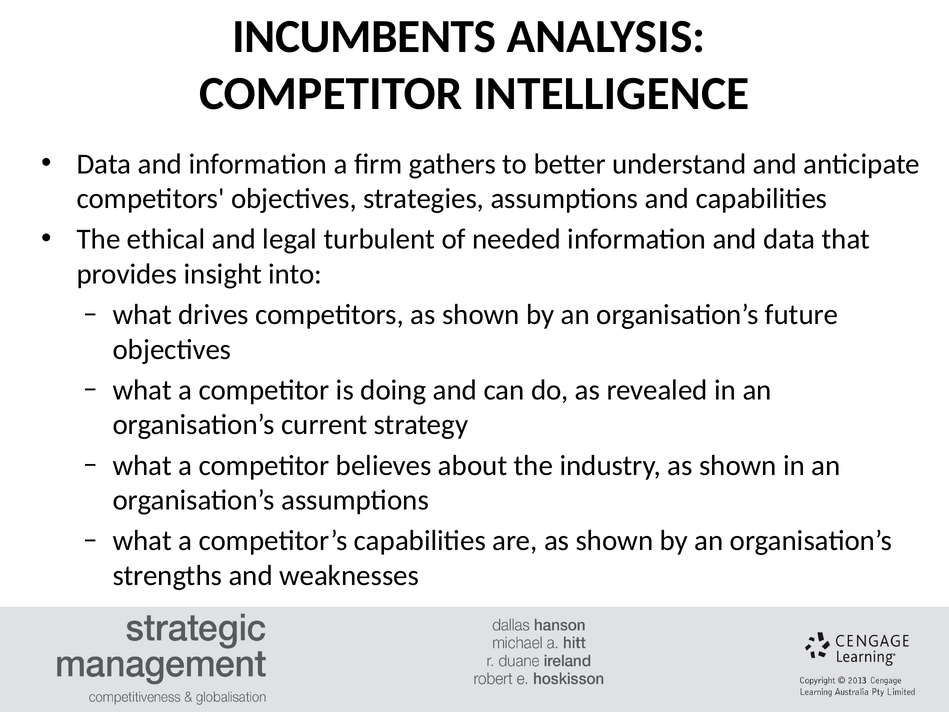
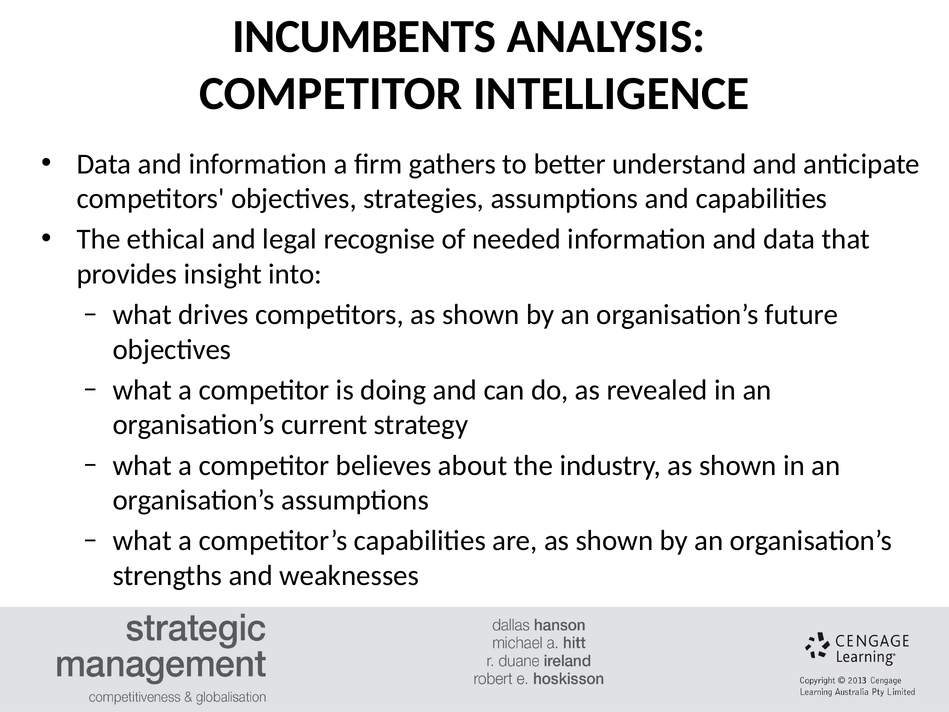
turbulent: turbulent -> recognise (379, 239)
